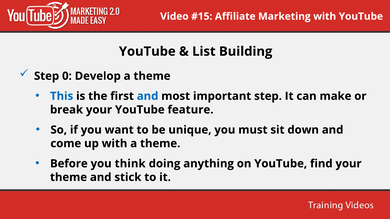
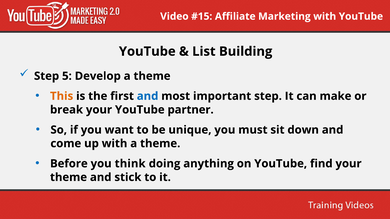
0: 0 -> 5 (67, 76)
This colour: blue -> orange (62, 96)
feature: feature -> partner (191, 110)
